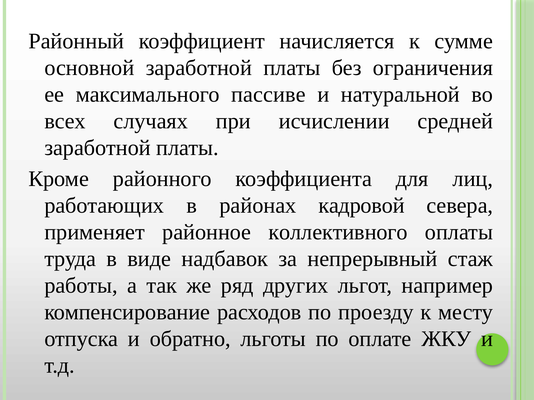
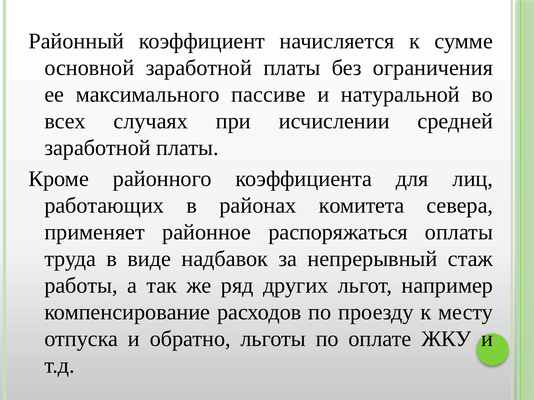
кадровой: кадровой -> комитета (362, 206)
коллективного: коллективного -> распоряжаться (338, 233)
